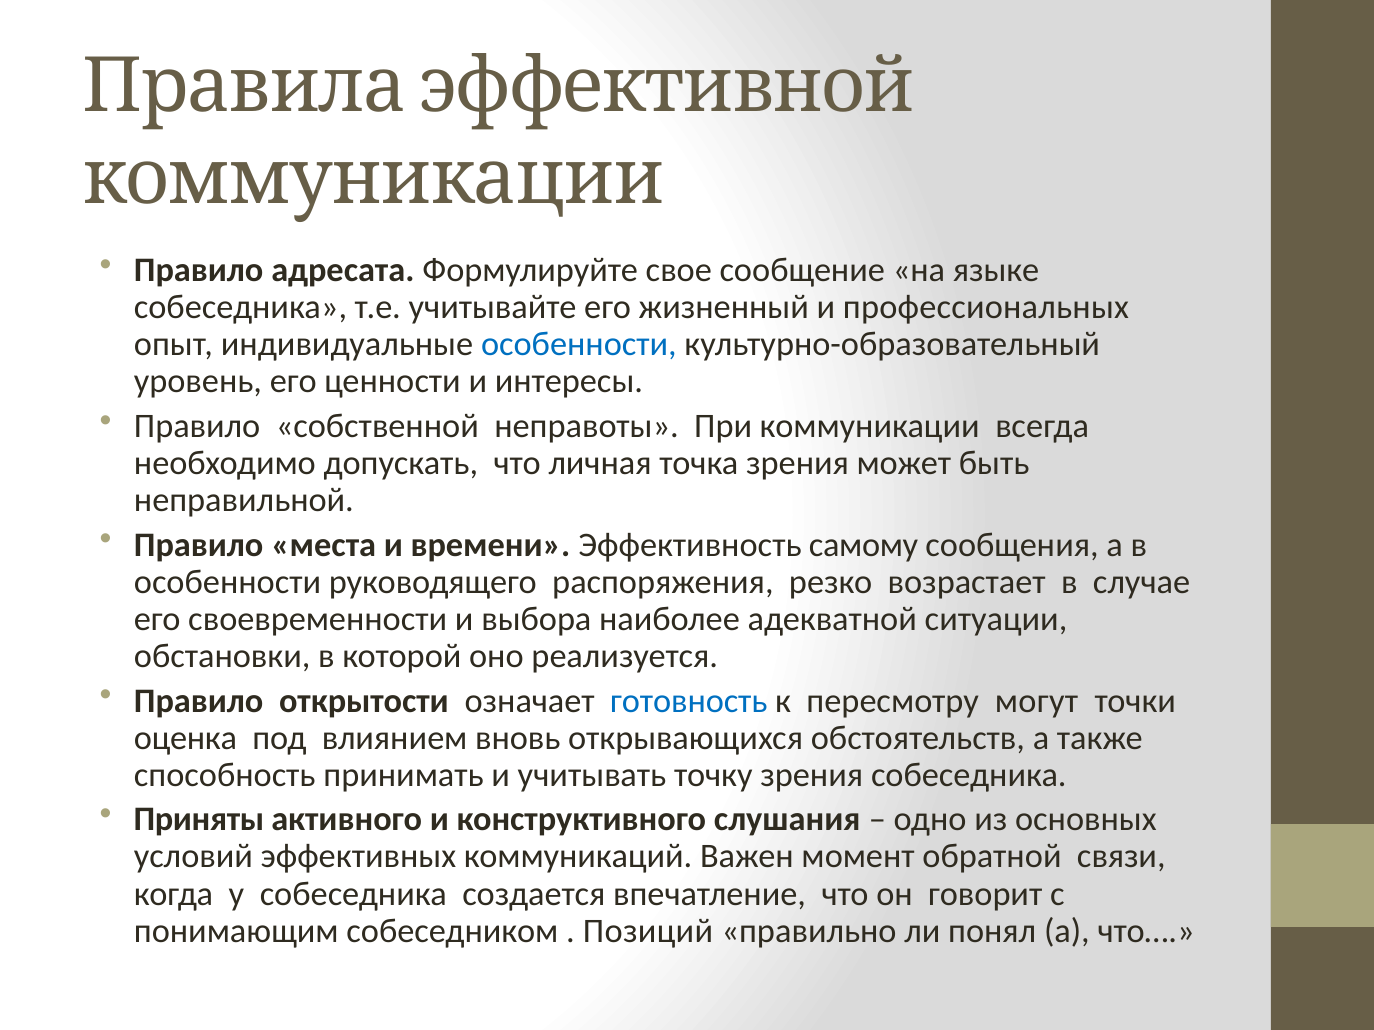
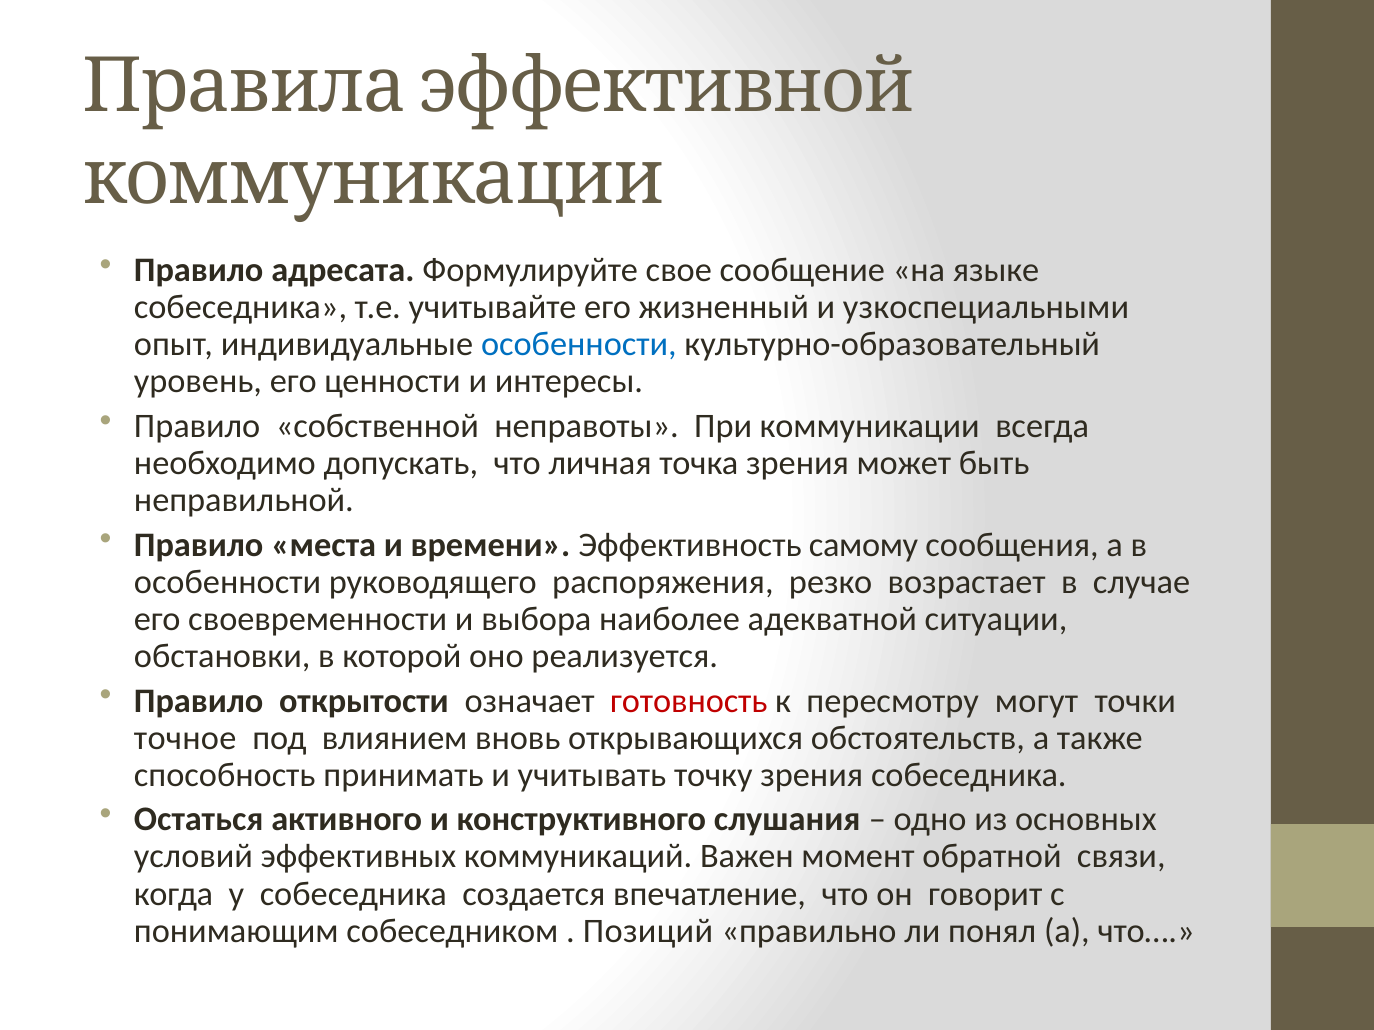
профессиональных: профессиональных -> узкоспециальными (986, 307)
готовность colour: blue -> red (689, 701)
оценка: оценка -> точное (185, 738)
Приняты: Приняты -> Остаться (199, 820)
